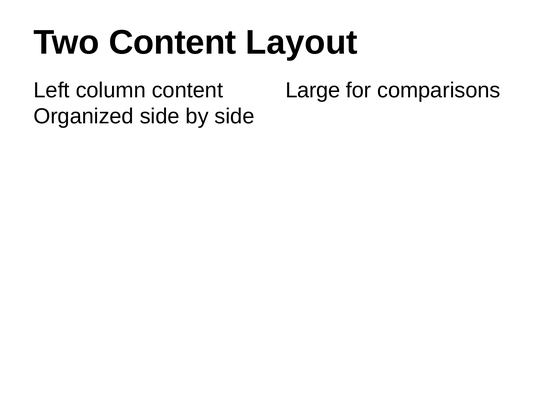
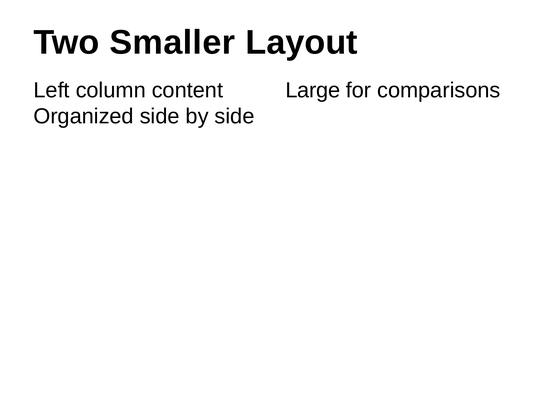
Two Content: Content -> Smaller (172, 43)
